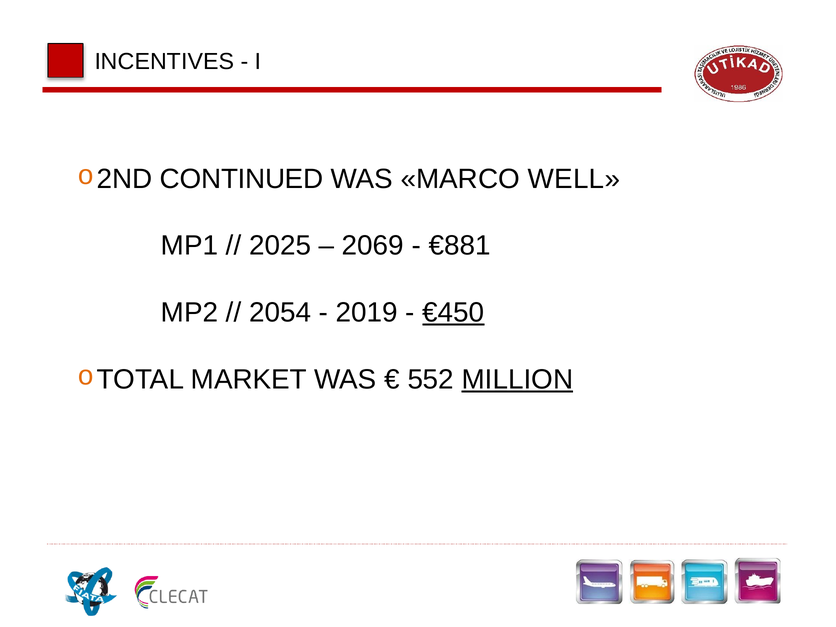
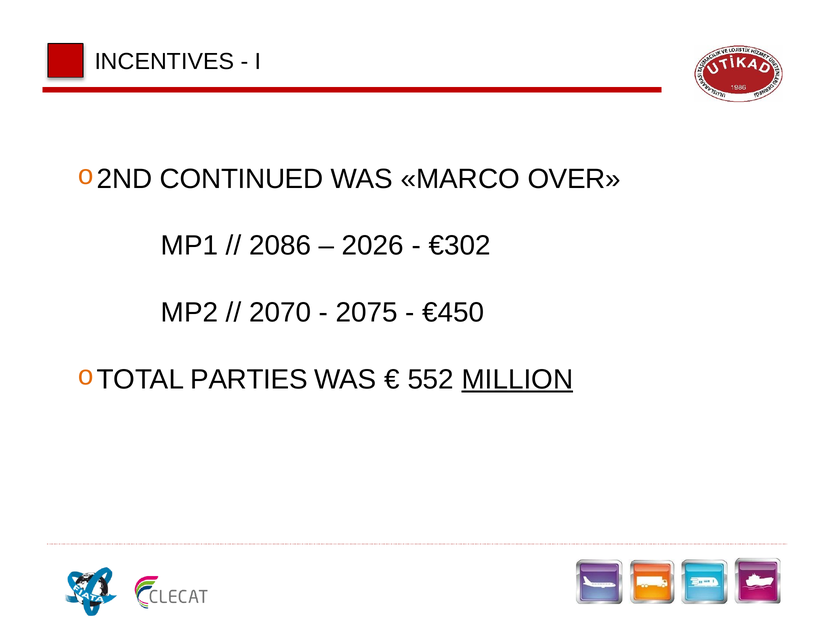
WELL: WELL -> OVER (574, 179)
2025: 2025 -> 2086 (280, 246)
2069: 2069 -> 2026 (373, 246)
€881: €881 -> €302 (460, 246)
2054: 2054 -> 2070 (280, 313)
2019: 2019 -> 2075 (367, 313)
€450 underline: present -> none (453, 313)
MARKET: MARKET -> PARTIES (249, 379)
